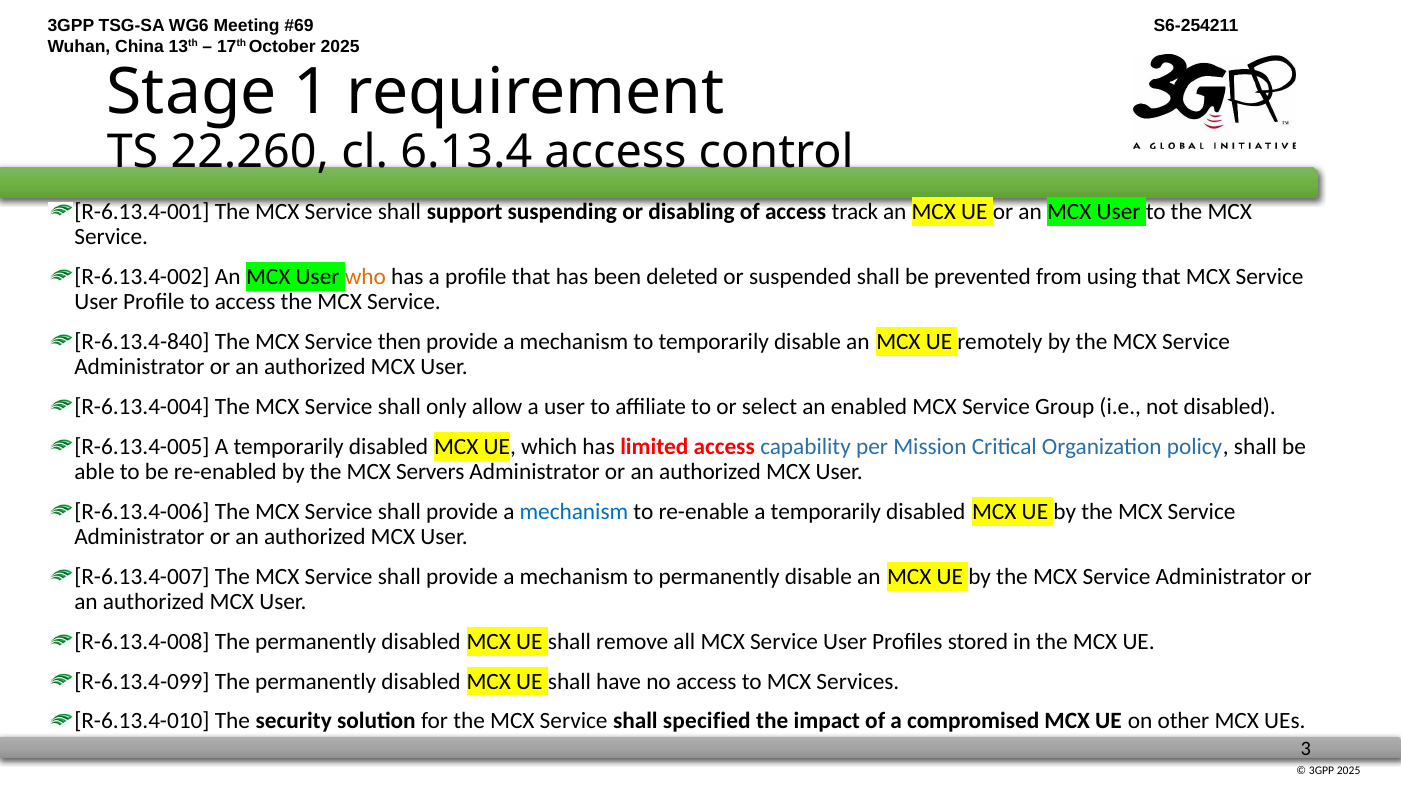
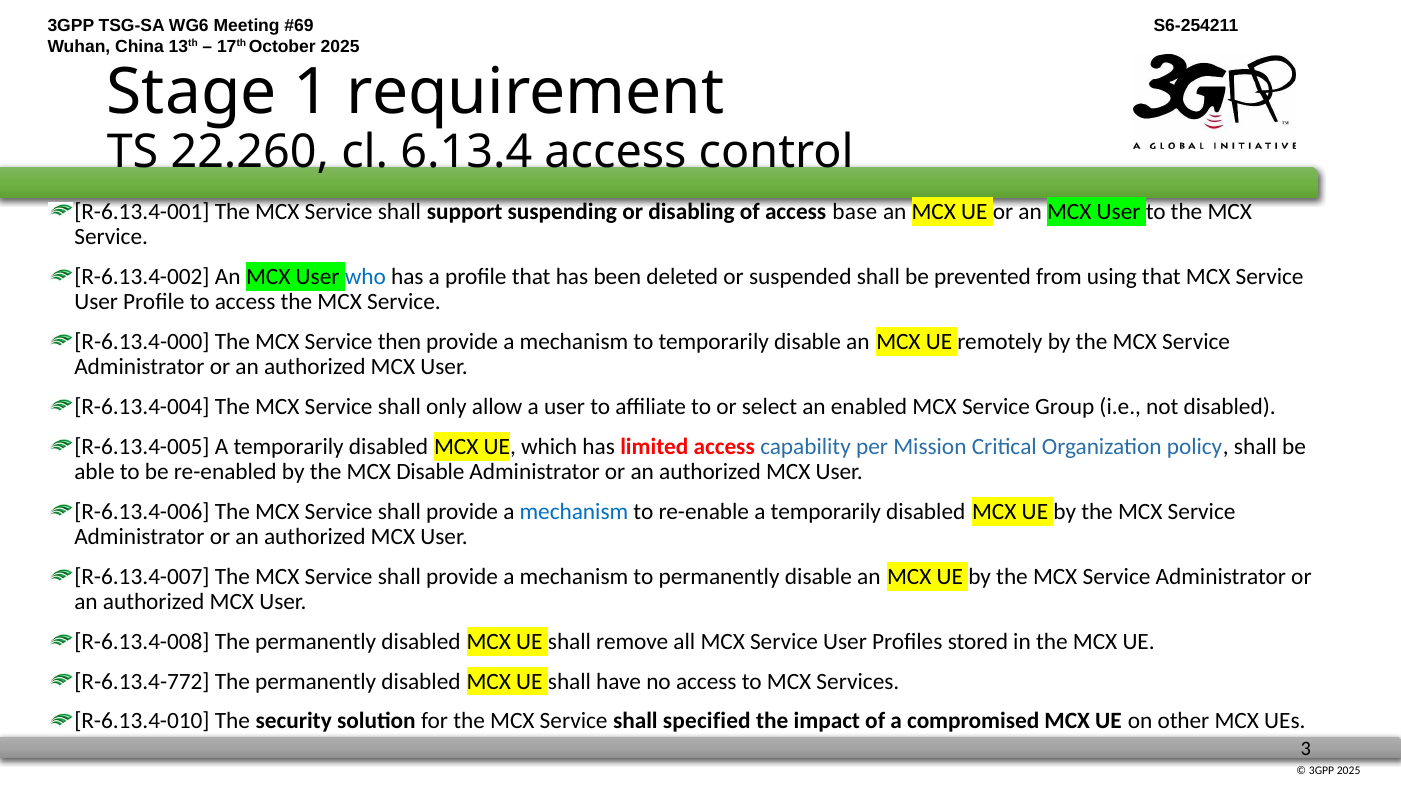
track: track -> base (855, 212)
who colour: orange -> blue (365, 277)
R-6.13.4-840: R-6.13.4-840 -> R-6.13.4-000 (142, 342)
MCX Servers: Servers -> Disable (430, 472)
R-6.13.4-099: R-6.13.4-099 -> R-6.13.4-772 (142, 681)
